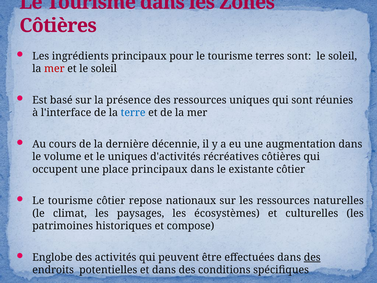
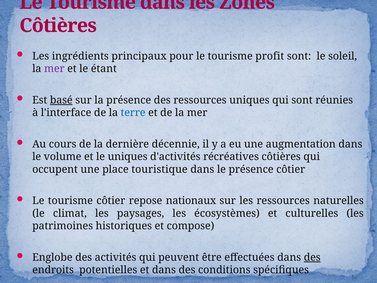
terres: terres -> profit (270, 56)
mer colour: red -> purple (54, 69)
et le soleil: soleil -> étant (104, 69)
basé underline: none -> present (61, 100)
place principaux: principaux -> touristique (159, 169)
le existante: existante -> présence (251, 169)
